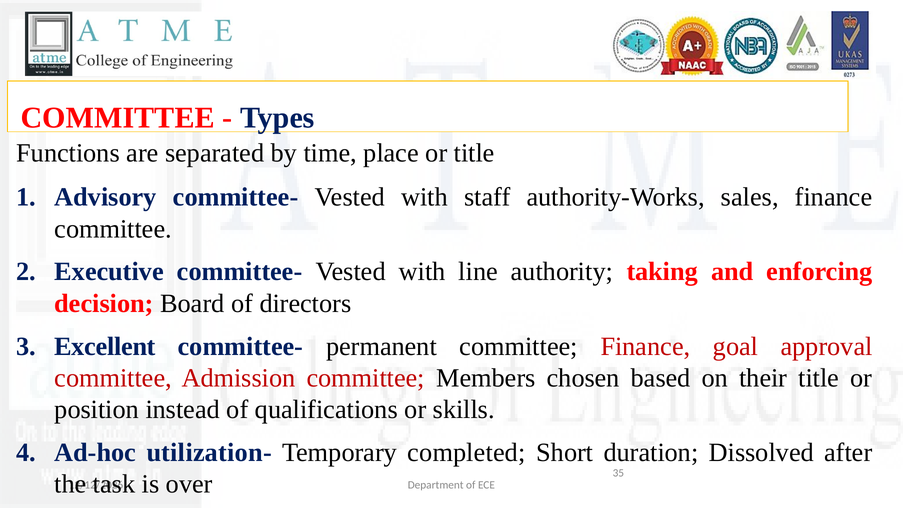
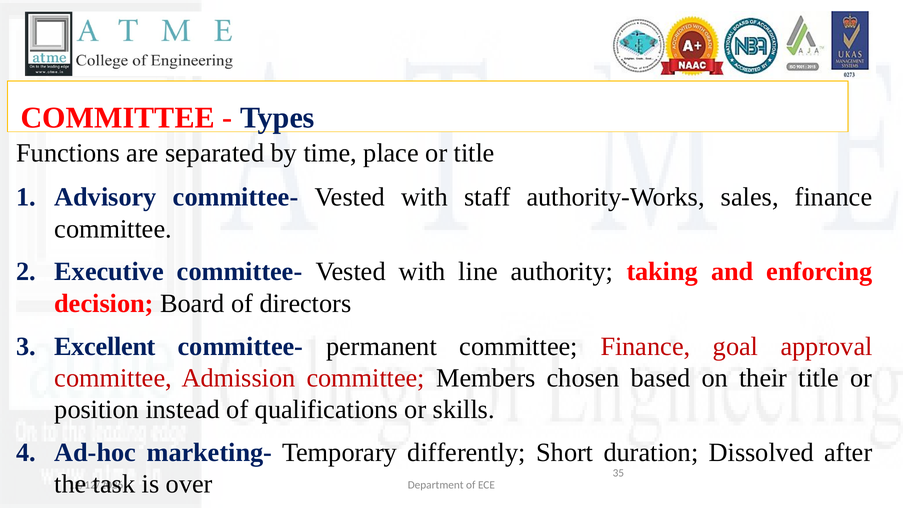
utilization-: utilization- -> marketing- (209, 452)
completed: completed -> differently (466, 452)
